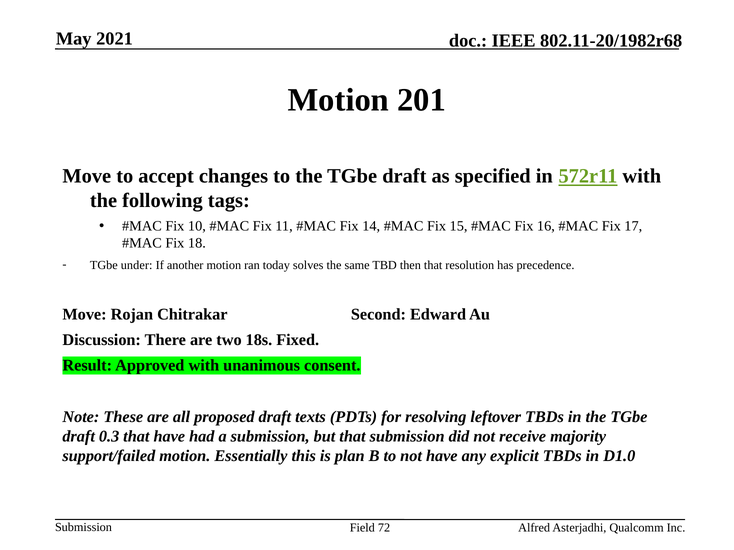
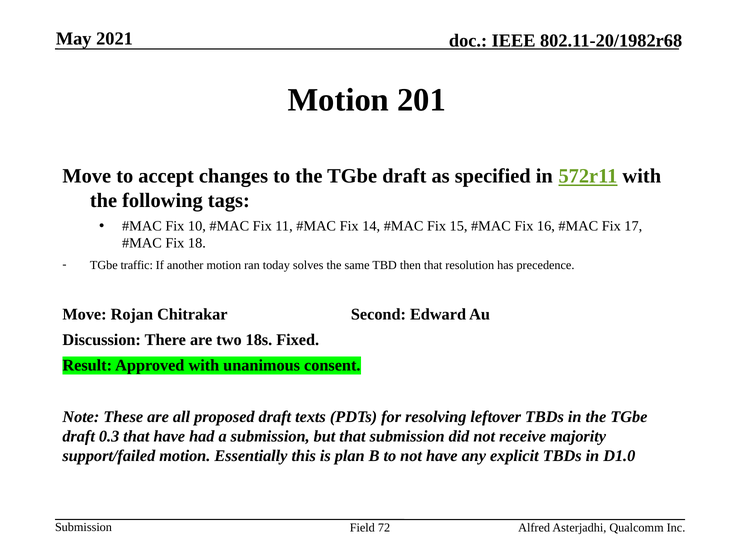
under: under -> traffic (137, 265)
